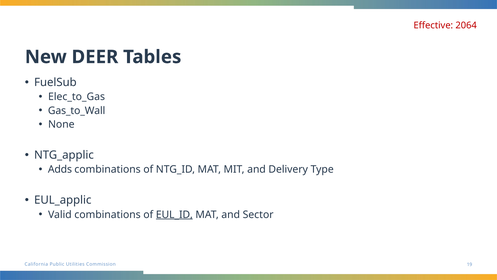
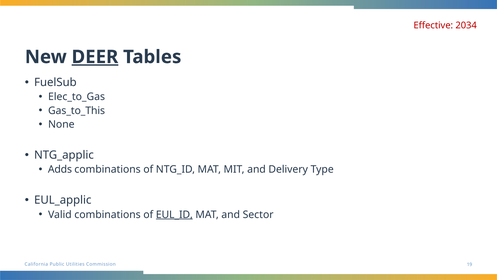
2064: 2064 -> 2034 (466, 25)
DEER underline: none -> present (95, 57)
Gas_to_Wall: Gas_to_Wall -> Gas_to_This (77, 110)
